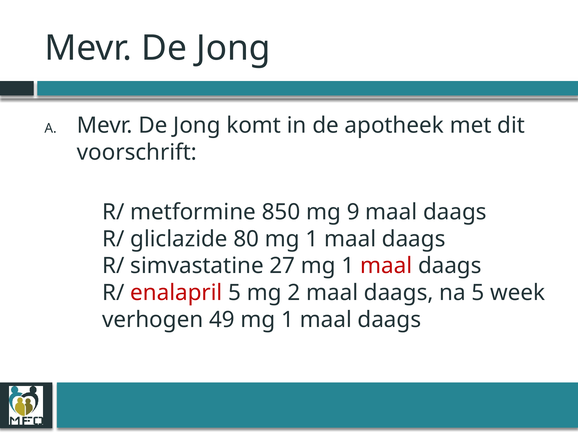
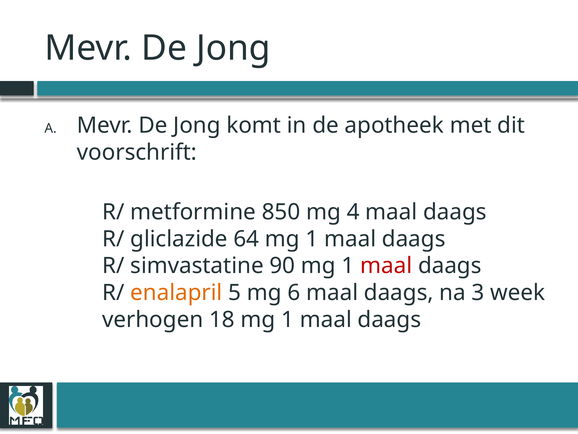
9: 9 -> 4 (353, 212)
80: 80 -> 64 (246, 239)
27: 27 -> 90 (282, 266)
enalapril colour: red -> orange (176, 292)
2: 2 -> 6 (294, 292)
na 5: 5 -> 3 (478, 292)
49: 49 -> 18 (222, 319)
